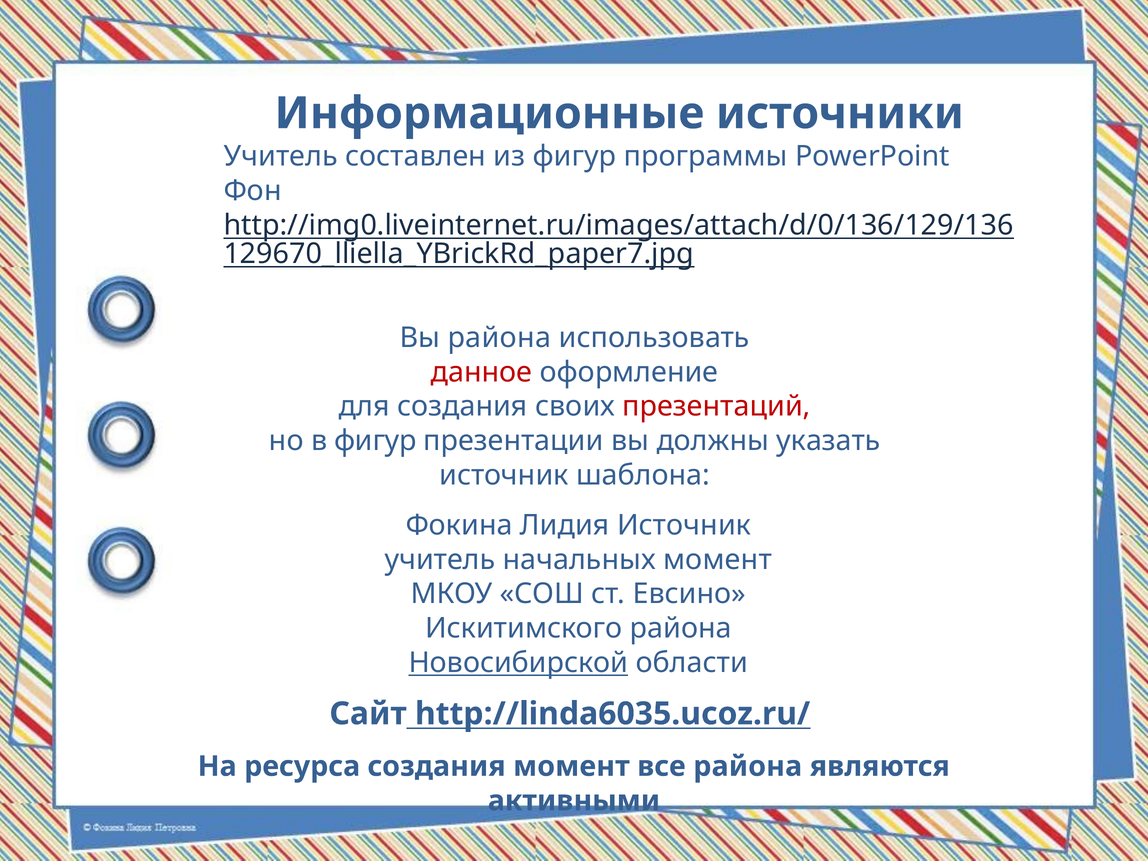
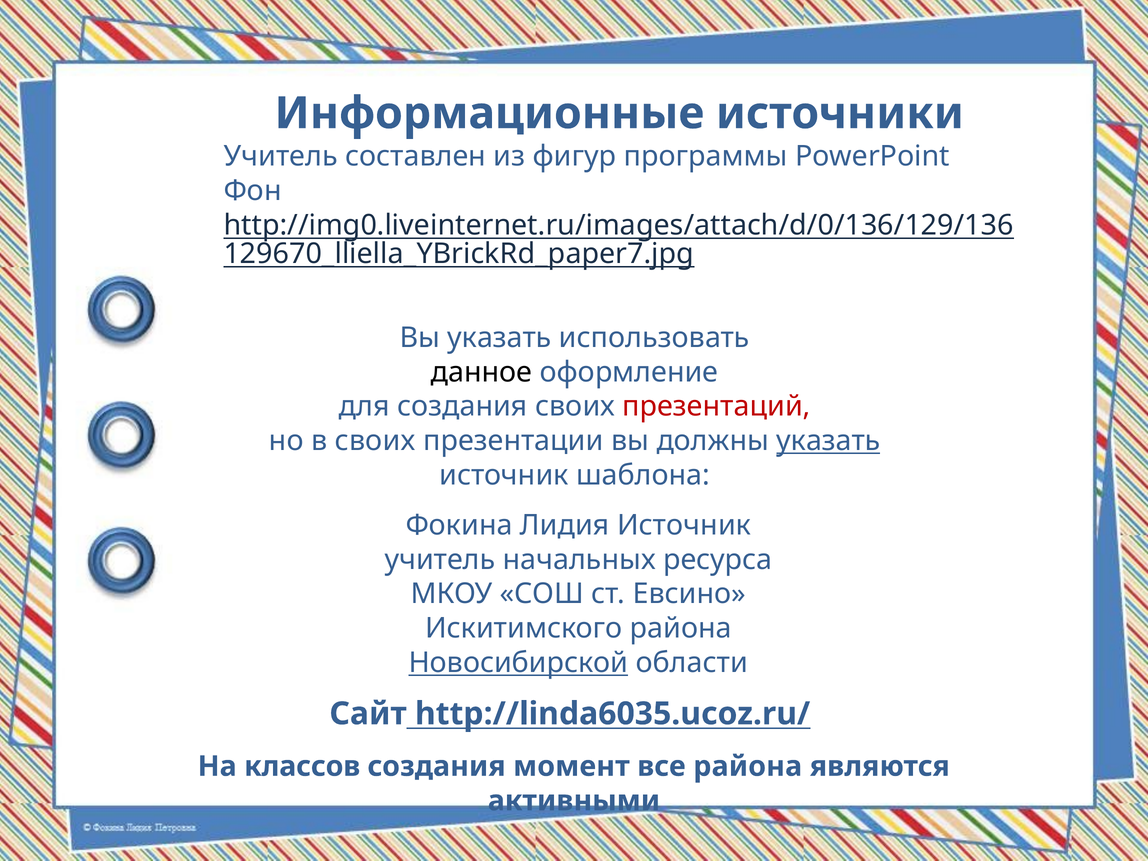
Вы района: района -> указать (500, 338)
данное colour: red -> black (482, 372)
в фигур: фигур -> своих (375, 441)
указать underline: none -> present (828, 441)
начальных момент: момент -> ресурса (718, 560)
ресурса: ресурса -> классов (302, 766)
